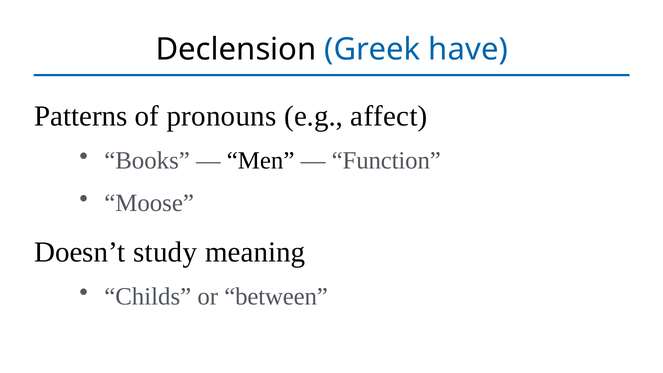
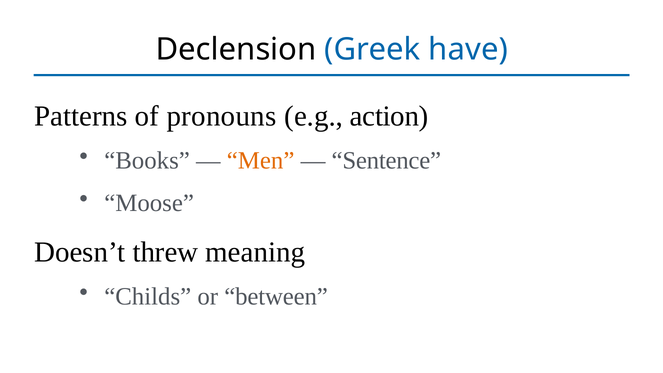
affect: affect -> action (389, 116)
Men colour: black -> orange (261, 161)
Function: Function -> Sentence (386, 161)
study: study -> threw (165, 252)
